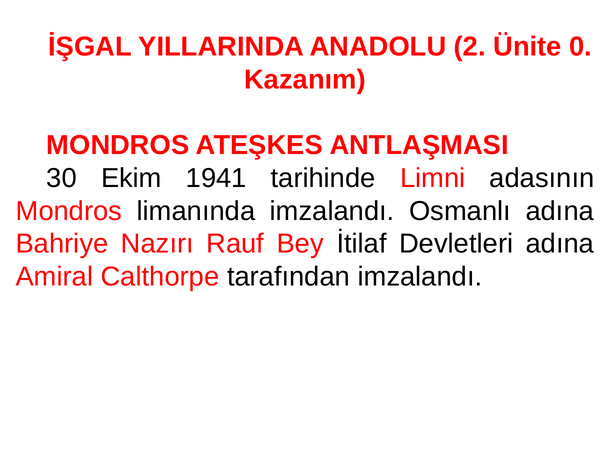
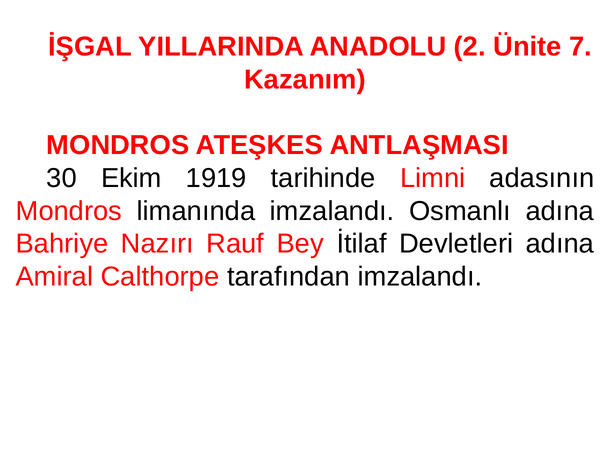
0: 0 -> 7 (581, 47)
1941: 1941 -> 1919 (216, 178)
